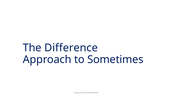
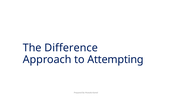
Sometimes: Sometimes -> Attempting (115, 59)
